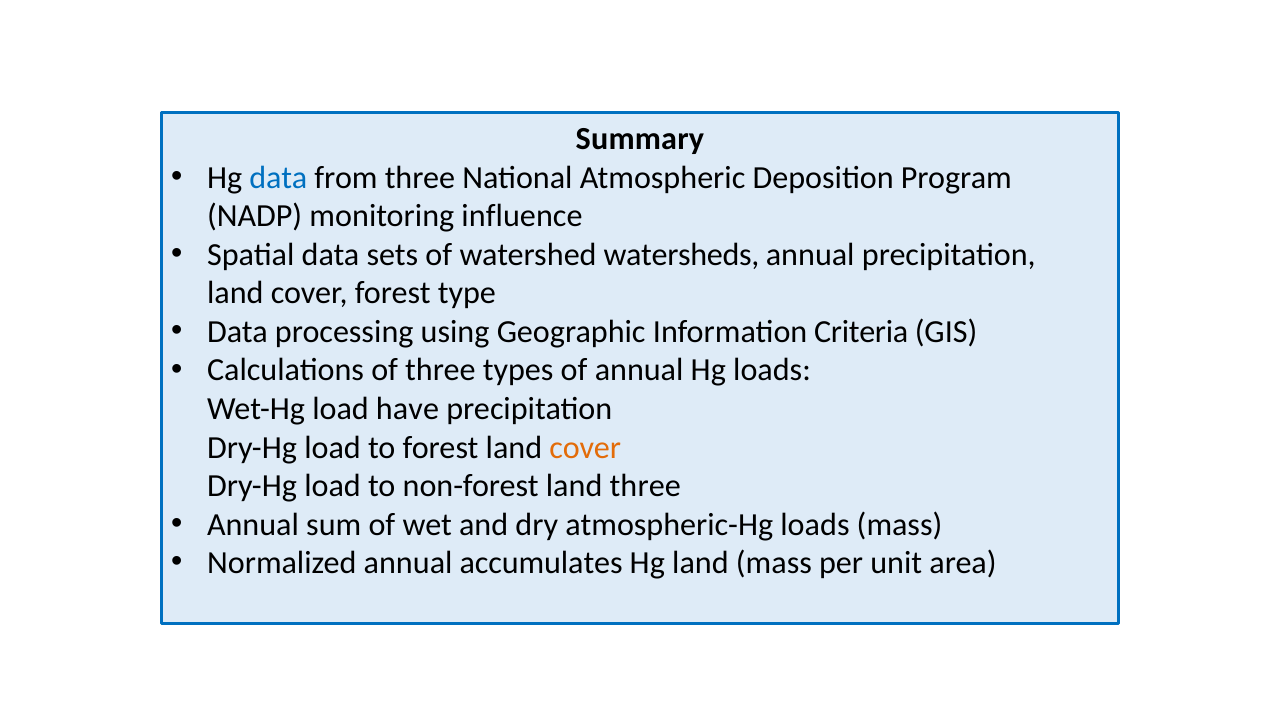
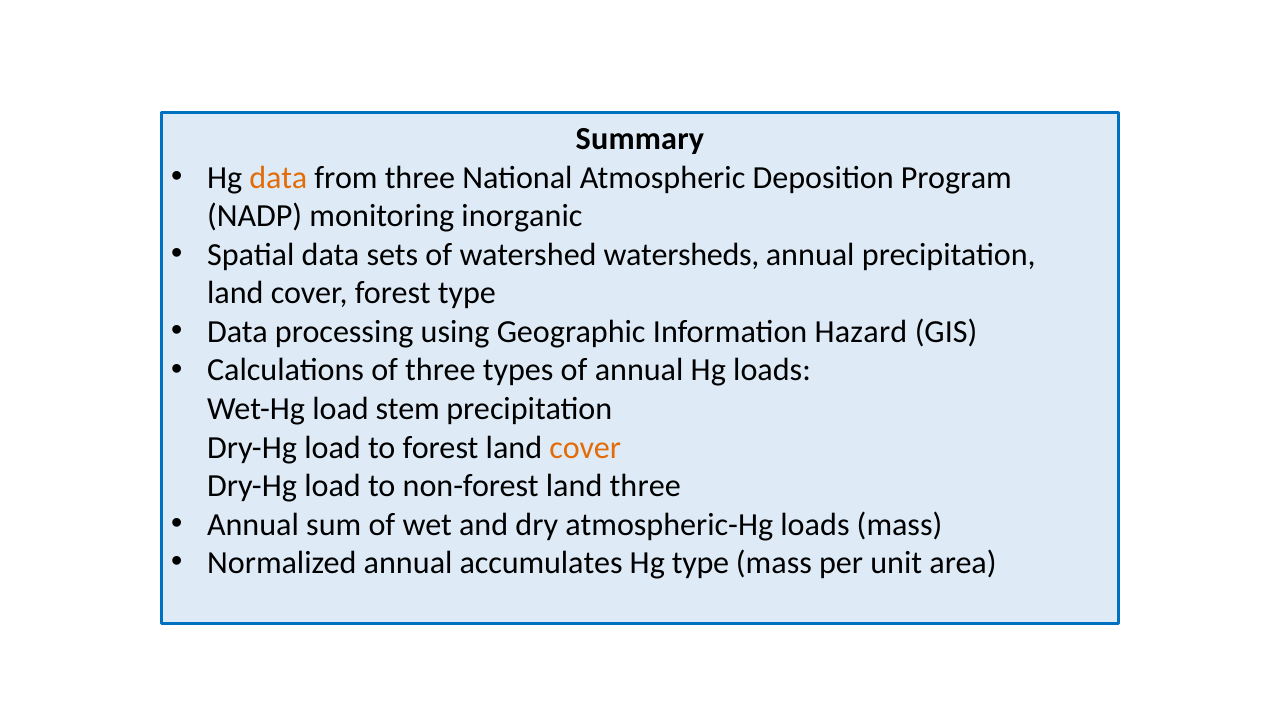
data colour: blue -> orange (278, 177)
influence: influence -> inorganic (522, 216)
Criteria: Criteria -> Hazard (861, 332)
have: have -> stem (408, 409)
Hg land: land -> type (701, 563)
